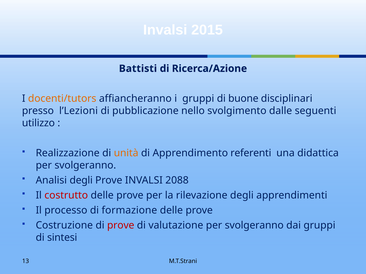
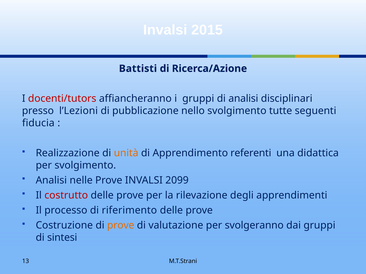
docenti/tutors colour: orange -> red (62, 99)
di buone: buone -> analisi (243, 99)
dalle: dalle -> tutte (281, 111)
utilizzo: utilizzo -> fiducia (38, 123)
svolgeranno: svolgeranno -> svolgimento (85, 166)
Analisi degli: degli -> nelle (81, 181)
2088: 2088 -> 2099 (177, 181)
formazione: formazione -> riferimento (129, 211)
prove colour: red -> orange (121, 226)
